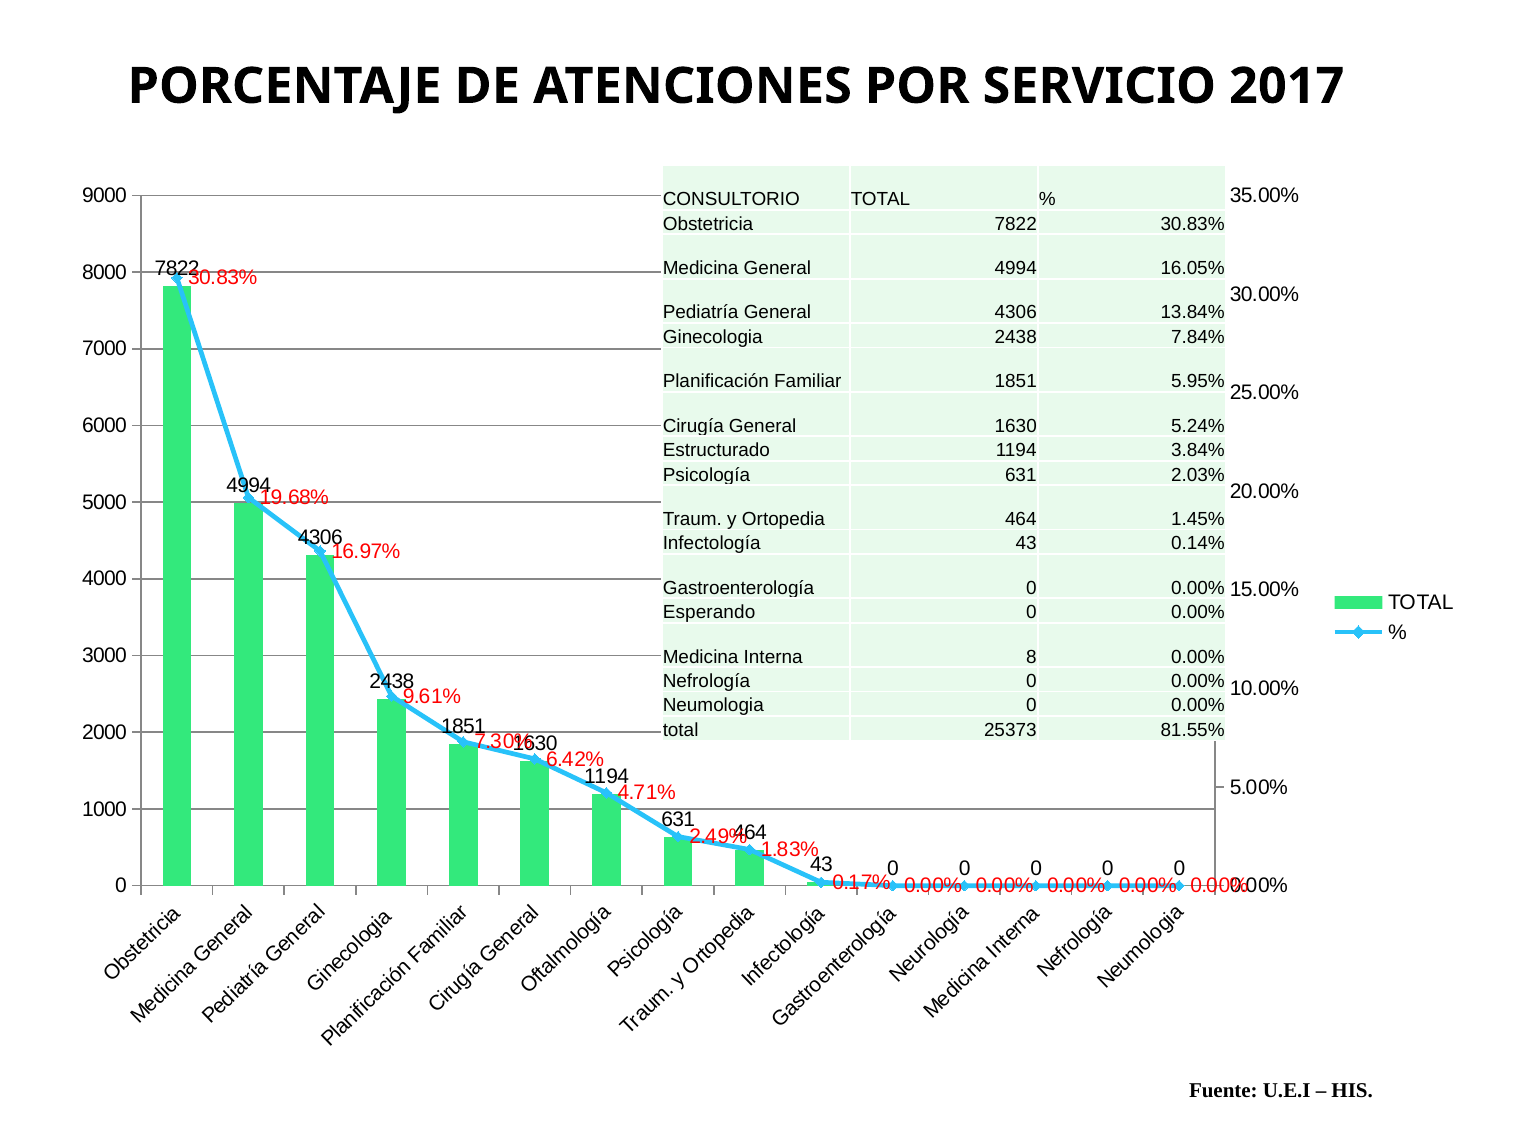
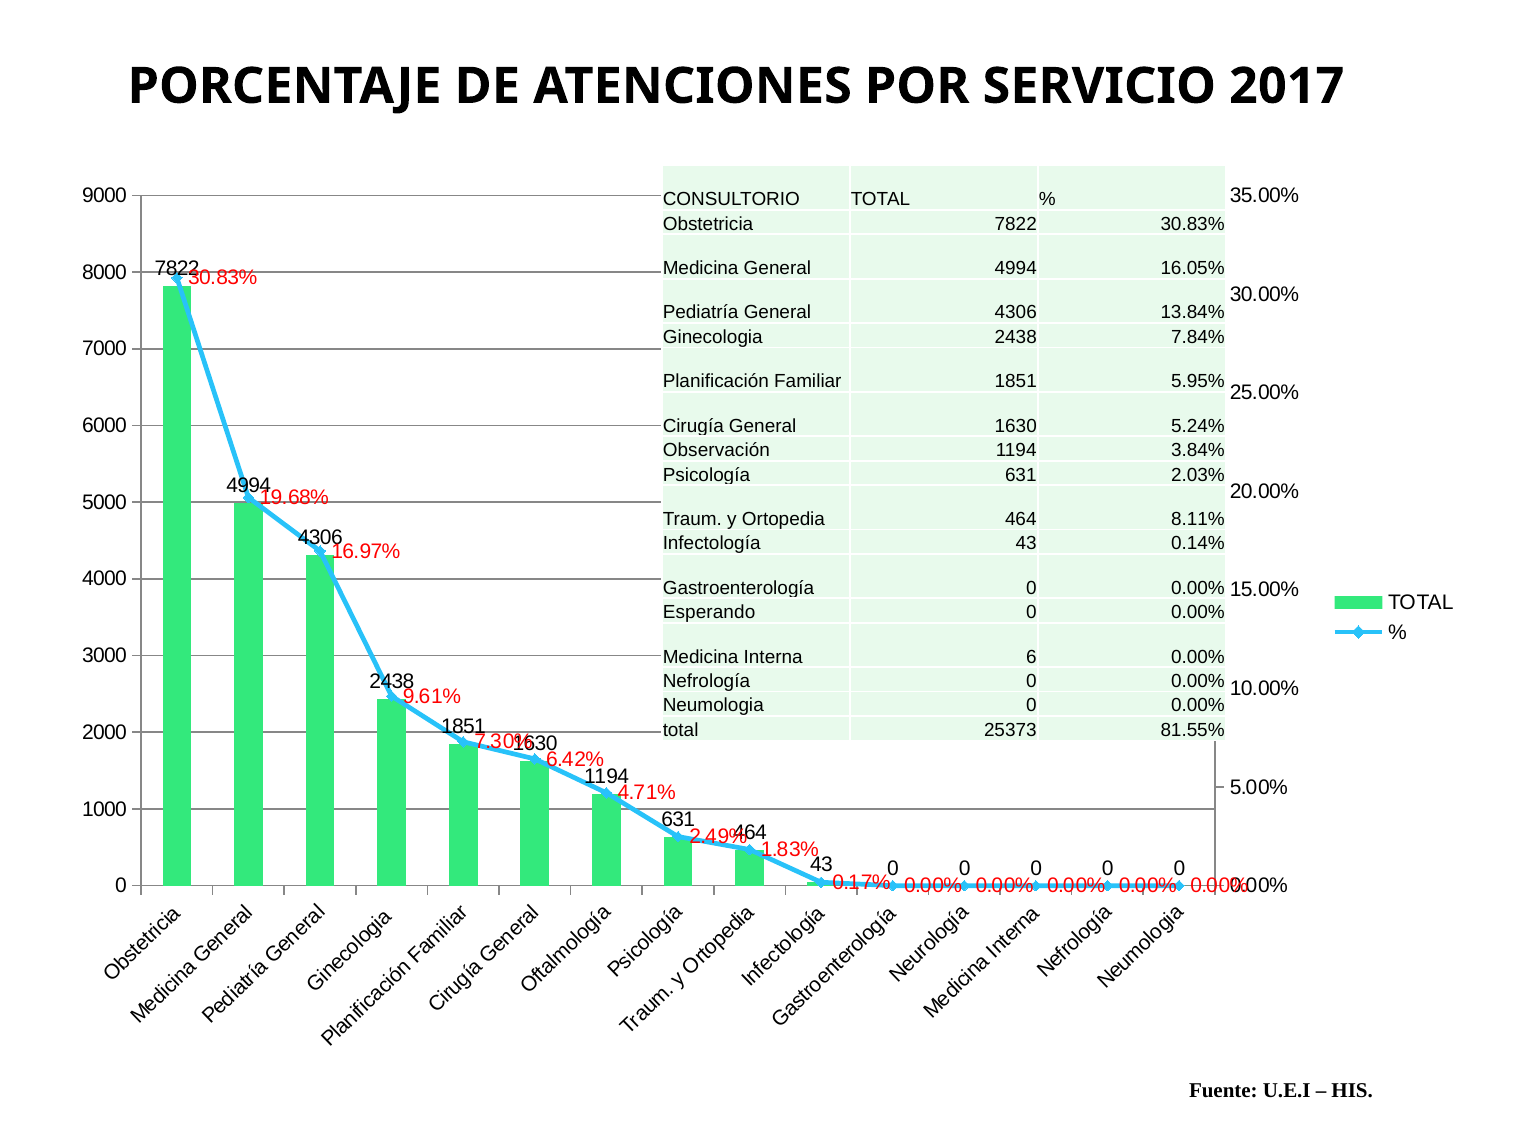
Estructurado: Estructurado -> Observación (716, 451)
1.45%: 1.45% -> 8.11% (1198, 519)
8: 8 -> 6 (1032, 657)
